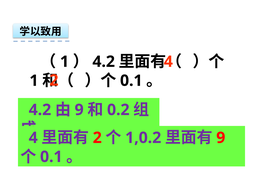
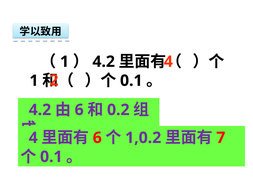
9: 9 -> 6 (79, 110)
2: 2 -> 6 (97, 138)
9: 9 -> 7 (221, 138)
